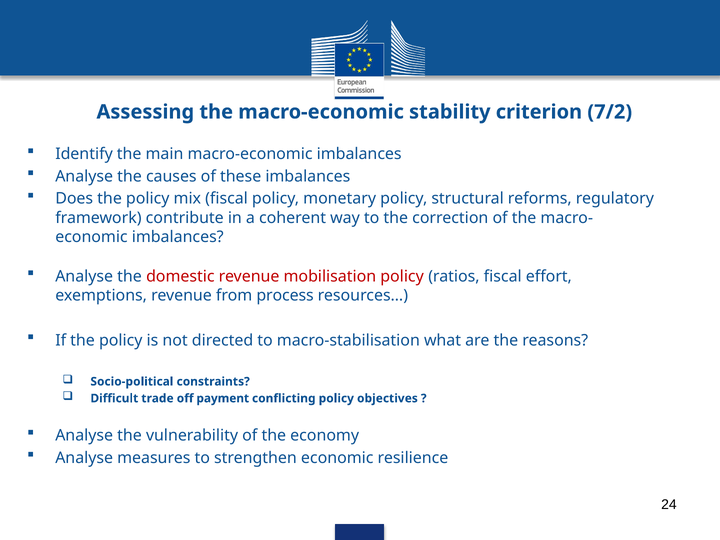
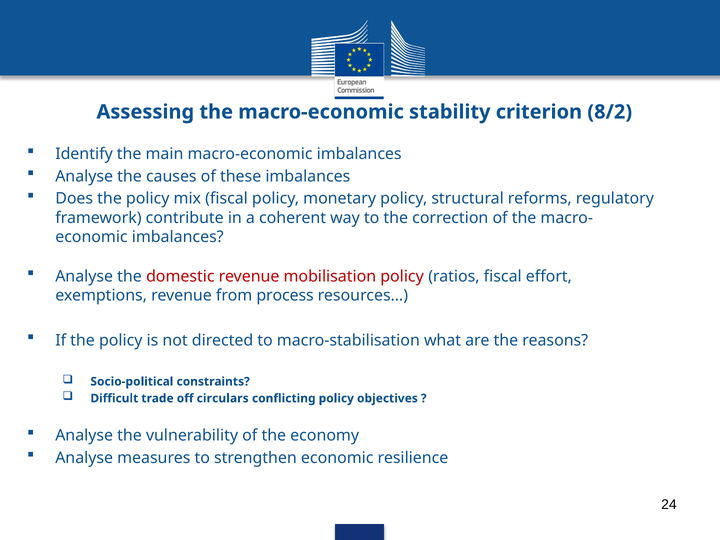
7/2: 7/2 -> 8/2 (610, 112)
payment: payment -> circulars (223, 398)
